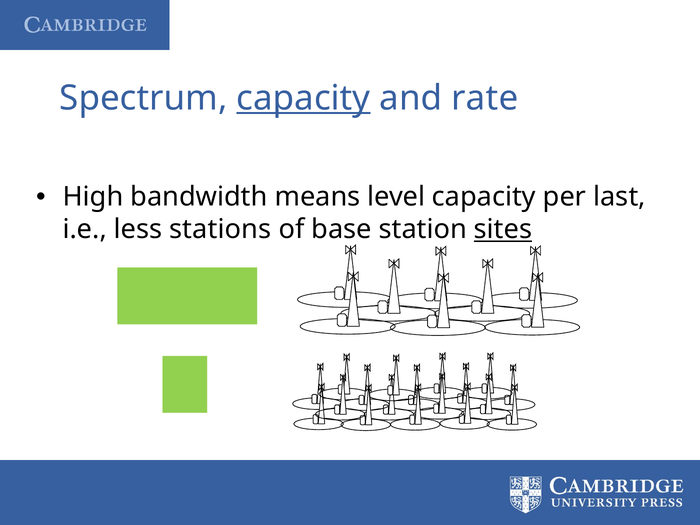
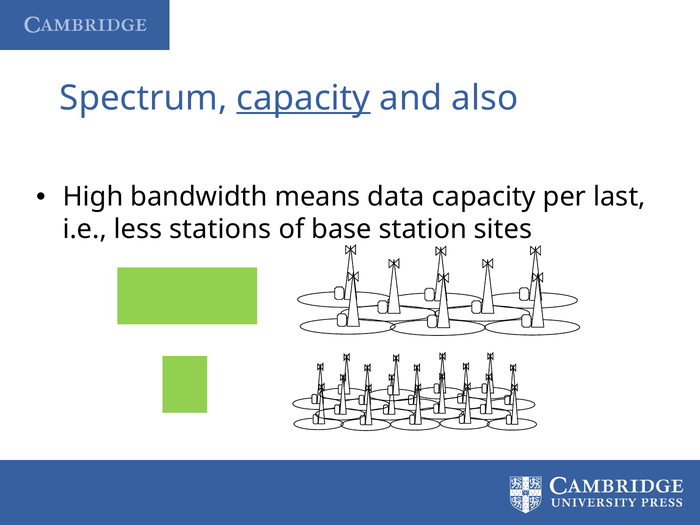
rate: rate -> also (485, 98)
level: level -> data (396, 197)
sites underline: present -> none (503, 229)
